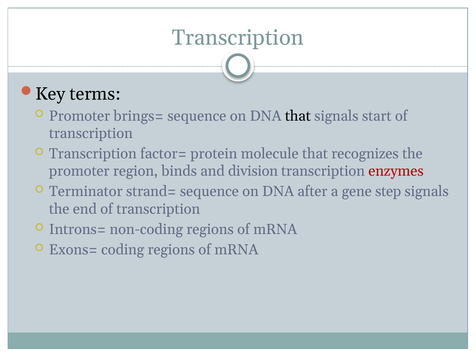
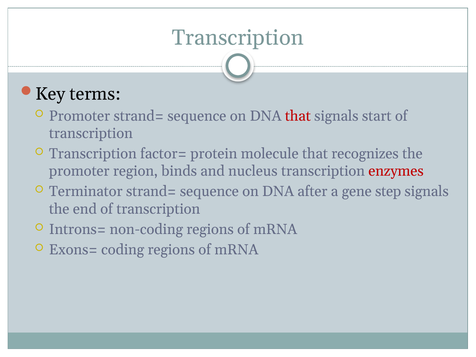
Promoter brings=: brings= -> strand= (139, 116)
that colour: black -> red (298, 116)
division: division -> nucleus (253, 171)
